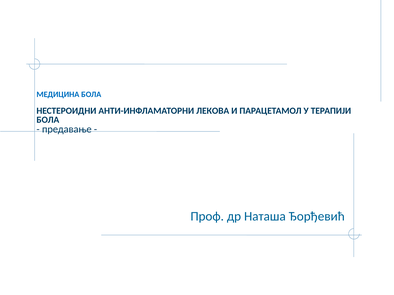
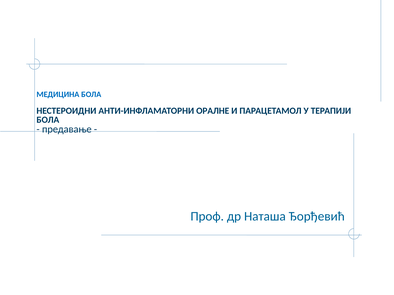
ЛЕКОВА: ЛЕКОВА -> ОРАЛНЕ (213, 111)
